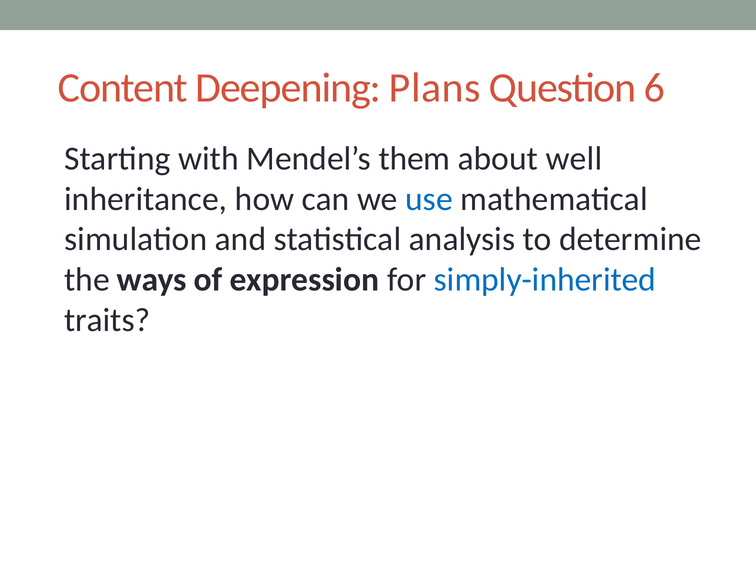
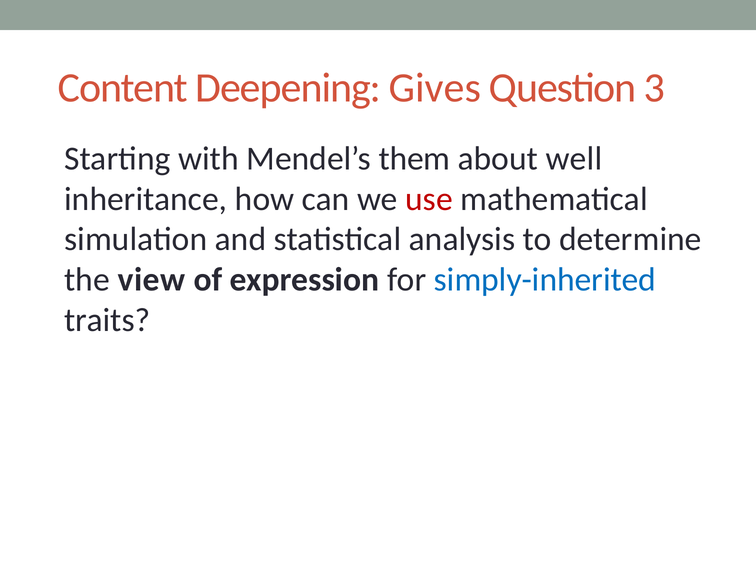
Plans: Plans -> Gives (435, 88)
6: 6 -> 3 (655, 88)
use colour: blue -> red (429, 199)
ways: ways -> view (152, 280)
